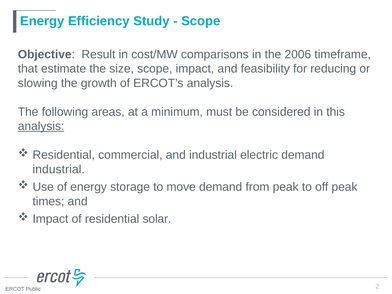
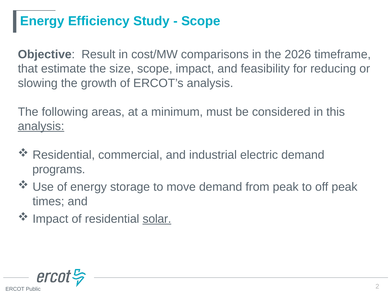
2006: 2006 -> 2026 (298, 54)
industrial: industrial -> programs (59, 169)
solar underline: none -> present (157, 219)
